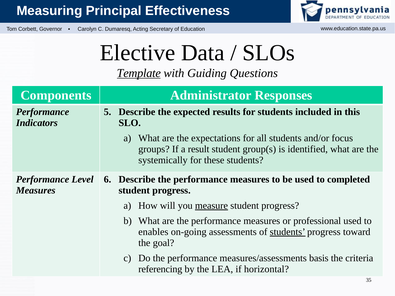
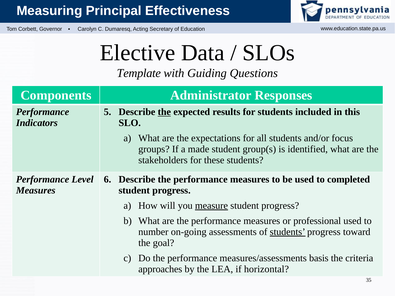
Template underline: present -> none (139, 73)
the underline: none -> present (164, 112)
result: result -> made (199, 149)
systemically: systemically -> stakeholders (163, 160)
enables: enables -> number (153, 232)
referencing: referencing -> approaches (160, 269)
